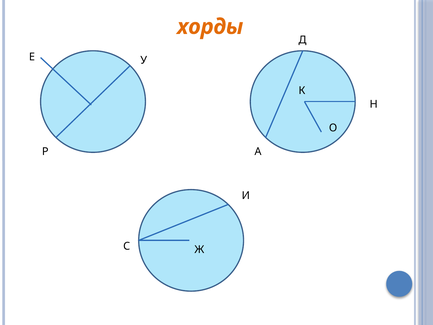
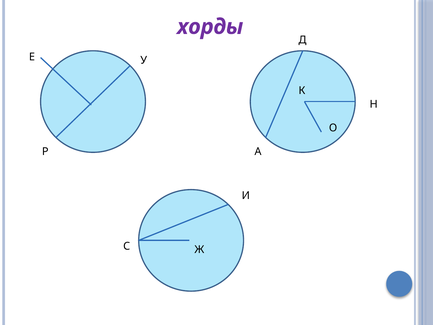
хорды colour: orange -> purple (210, 27)
